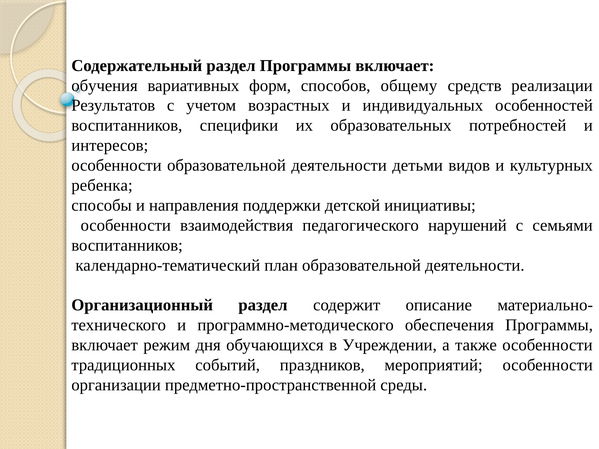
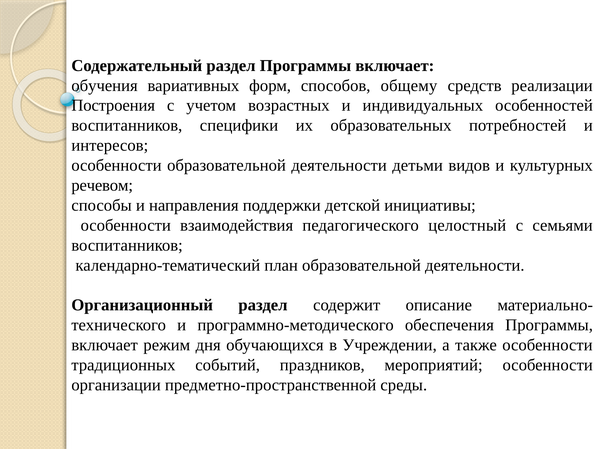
Результатов: Результатов -> Построения (113, 106)
ребенка: ребенка -> речевом (102, 185)
нарушений: нарушений -> целостный (467, 225)
